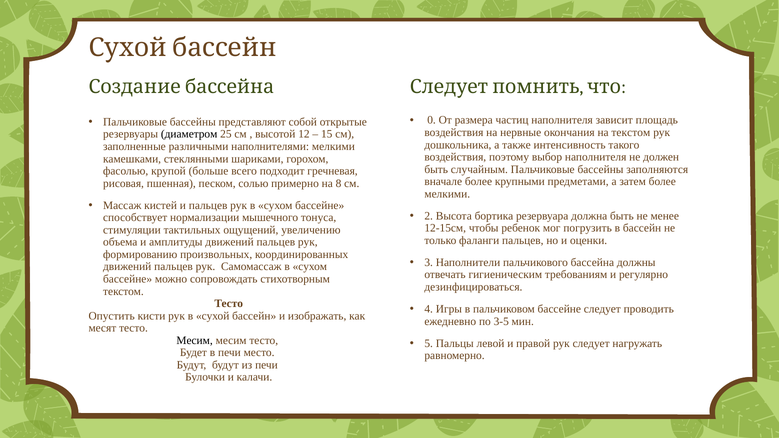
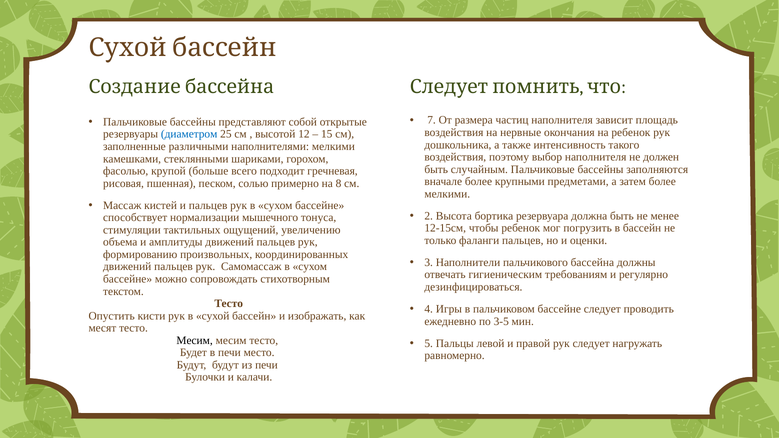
0: 0 -> 7 (432, 120)
на текстом: текстом -> ребенок (631, 133)
диаметром colour: black -> blue (189, 134)
